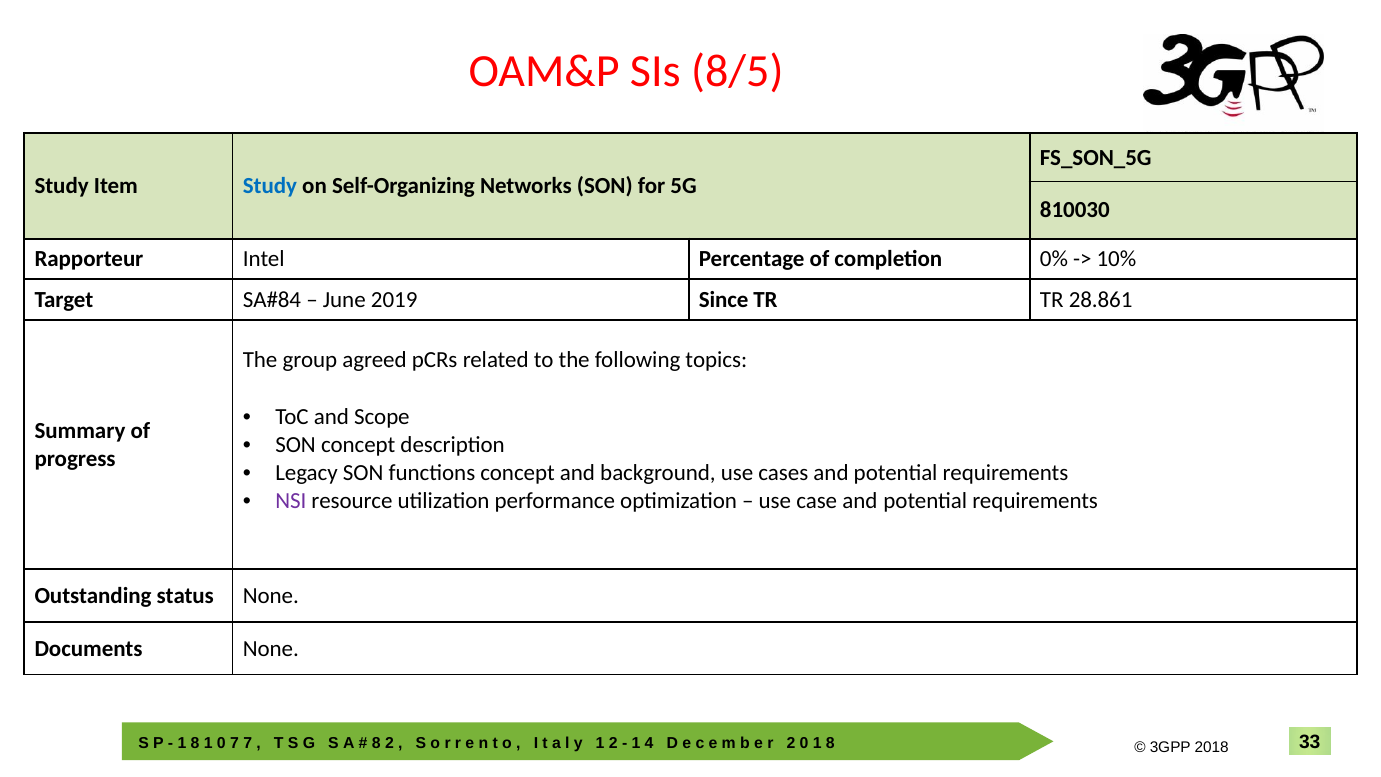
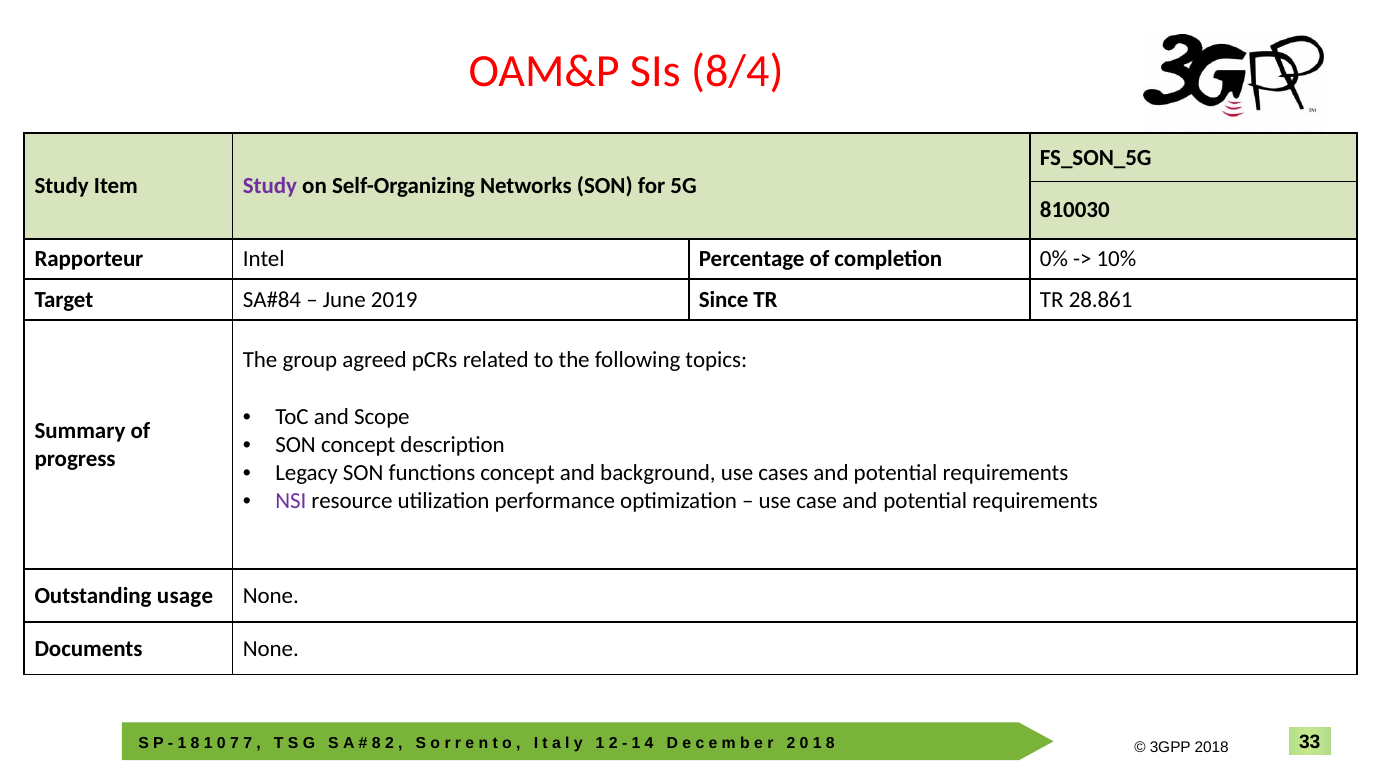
8/5: 8/5 -> 8/4 (737, 72)
Study colour: blue -> purple (270, 186)
status: status -> usage (185, 596)
